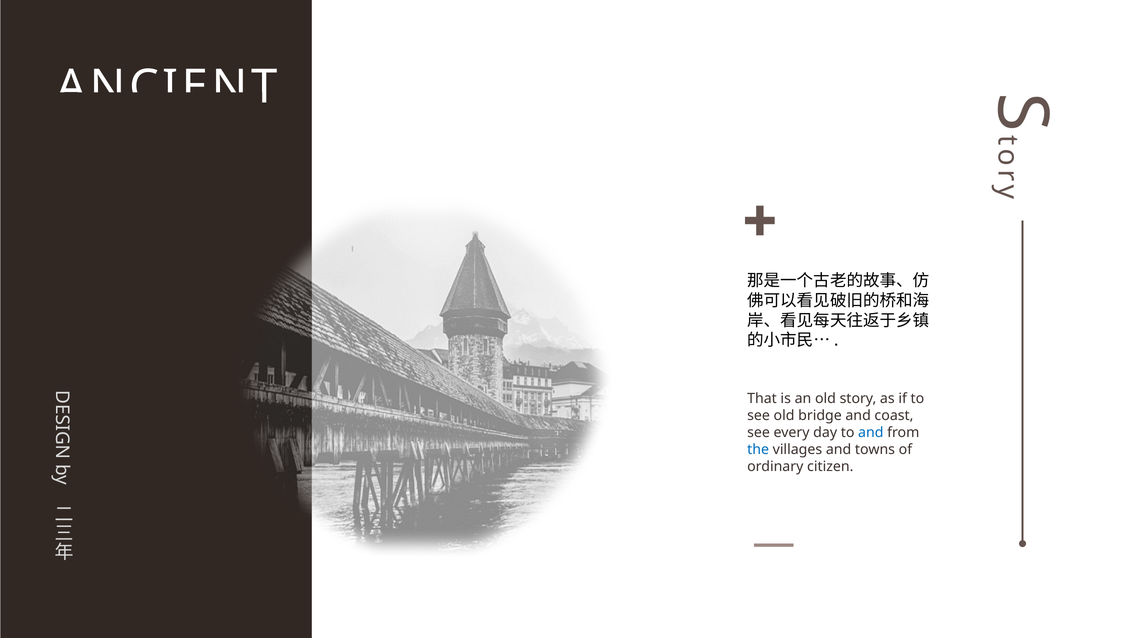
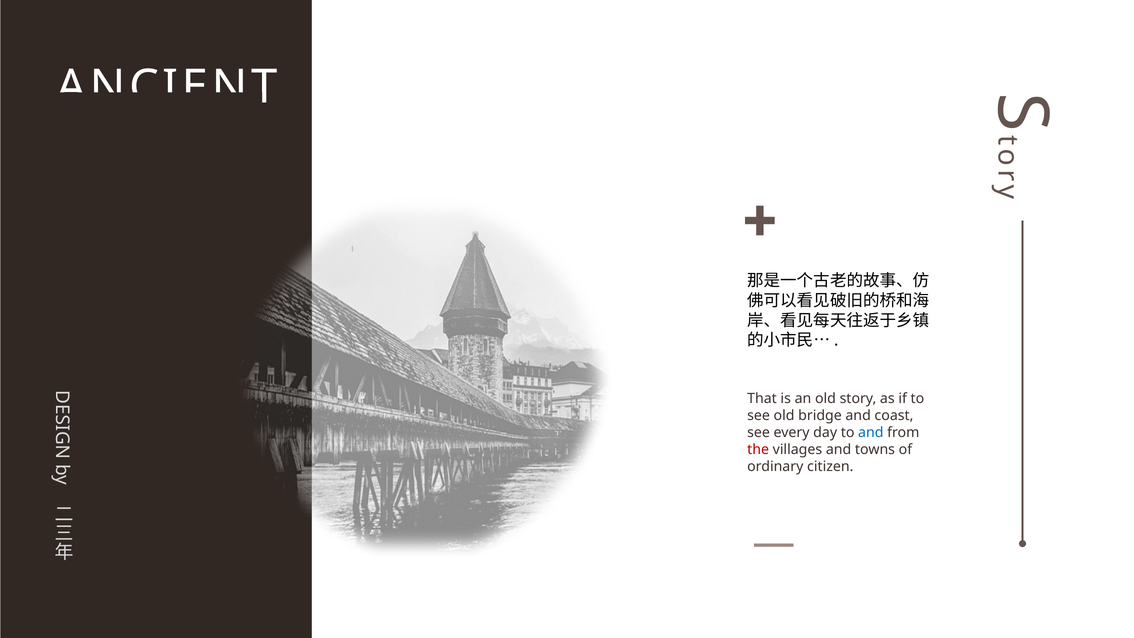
the colour: blue -> red (758, 449)
